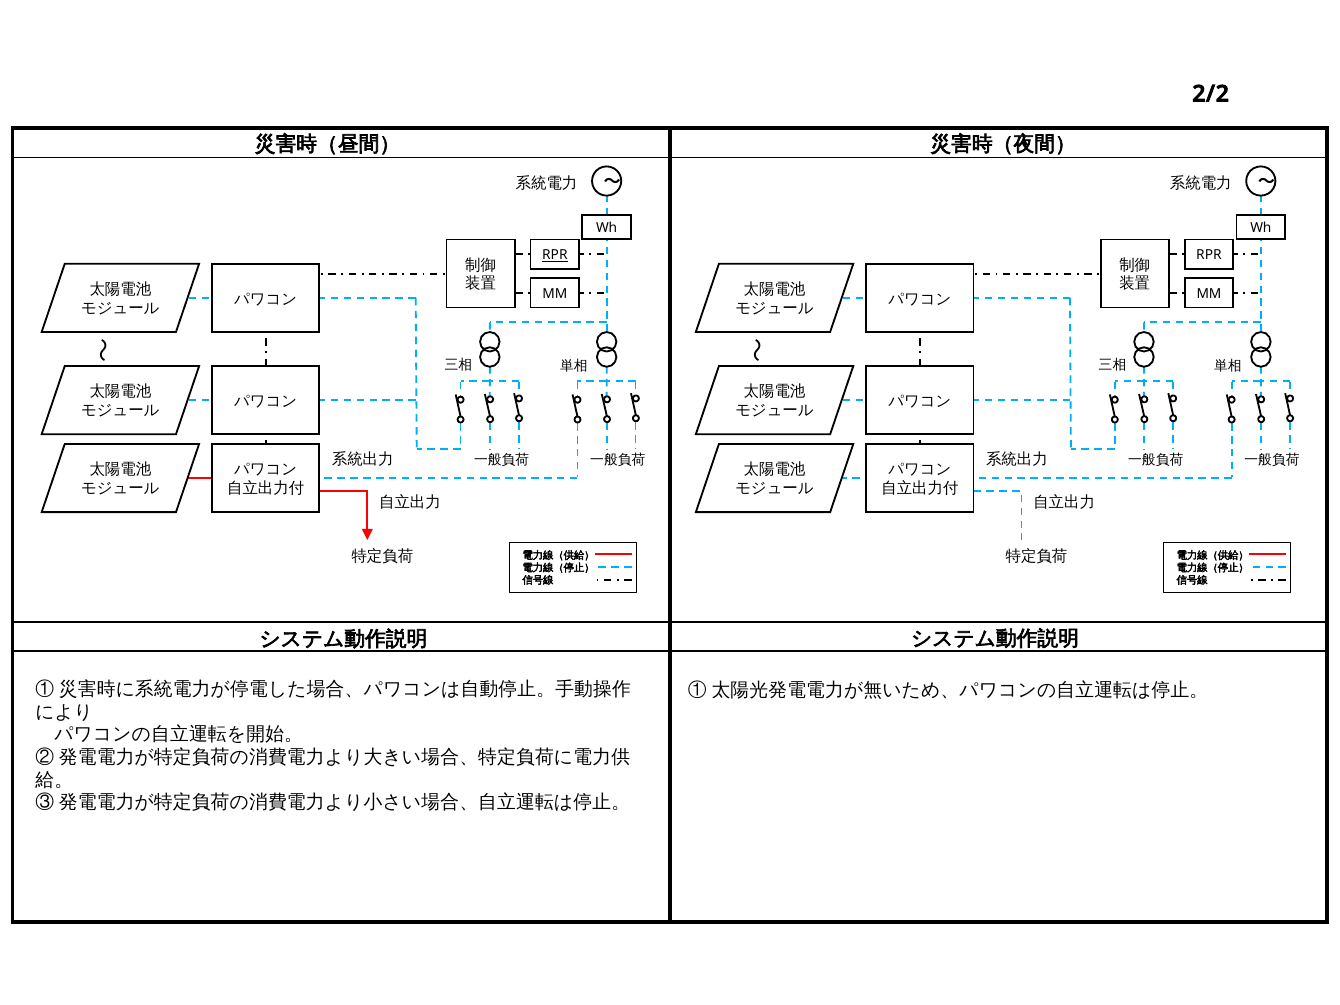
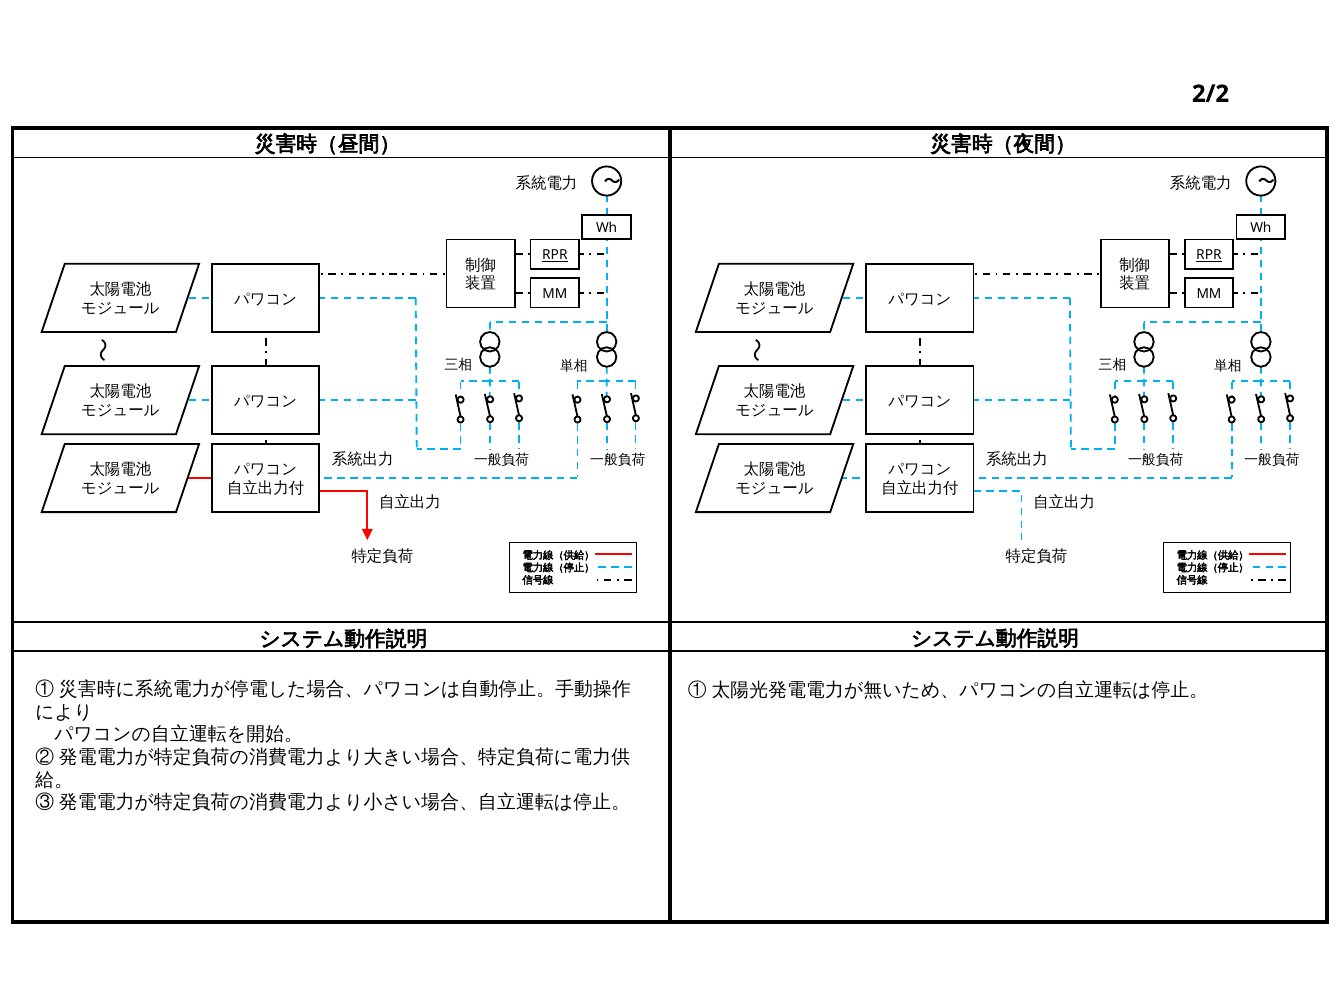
RPR underline: none -> present (1209, 255)
